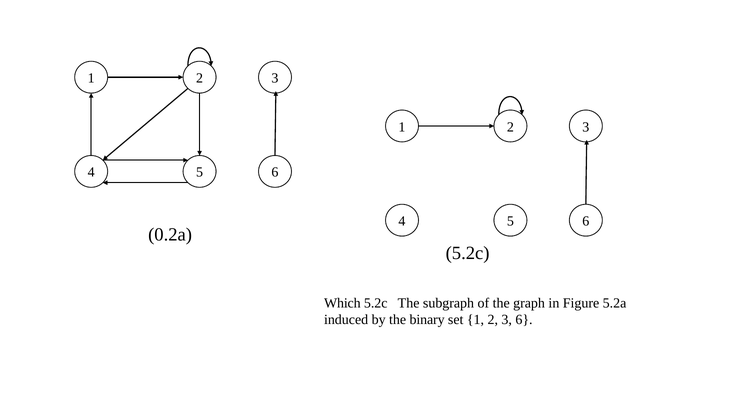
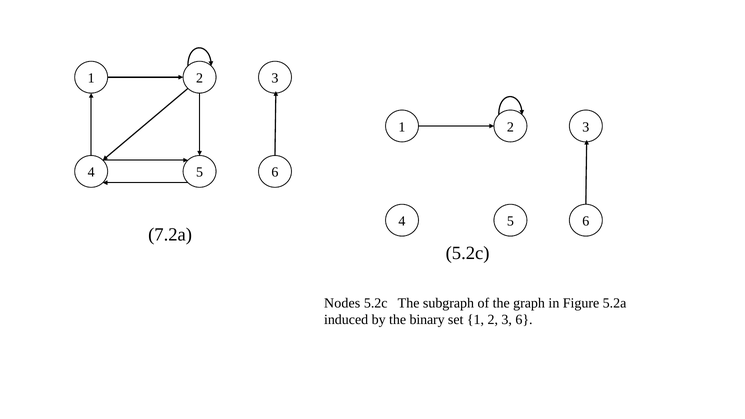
0.2a: 0.2a -> 7.2a (170, 235)
Which: Which -> Nodes (342, 303)
